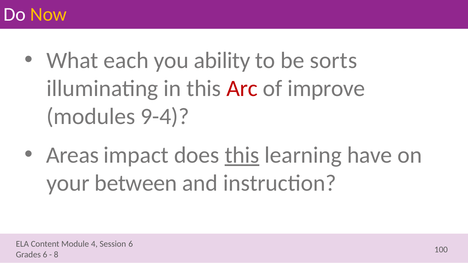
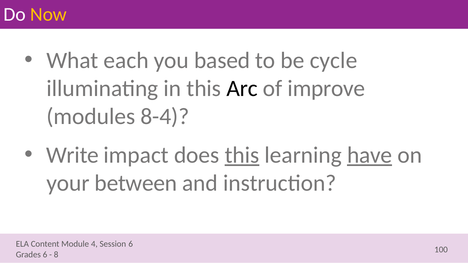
ability: ability -> based (222, 60)
sorts: sorts -> cycle (333, 60)
Arc colour: red -> black (242, 89)
9-4: 9-4 -> 8-4 (165, 117)
Areas: Areas -> Write (72, 155)
have underline: none -> present (370, 155)
